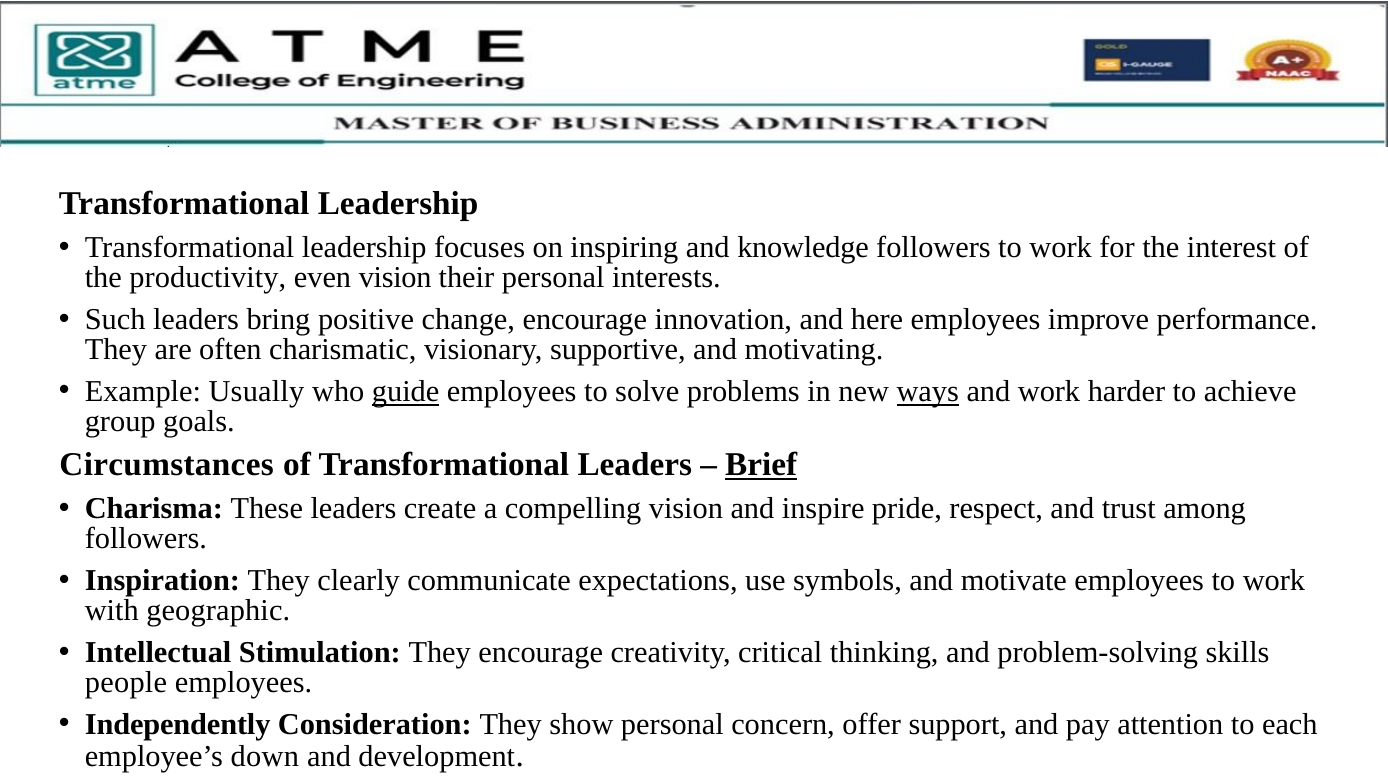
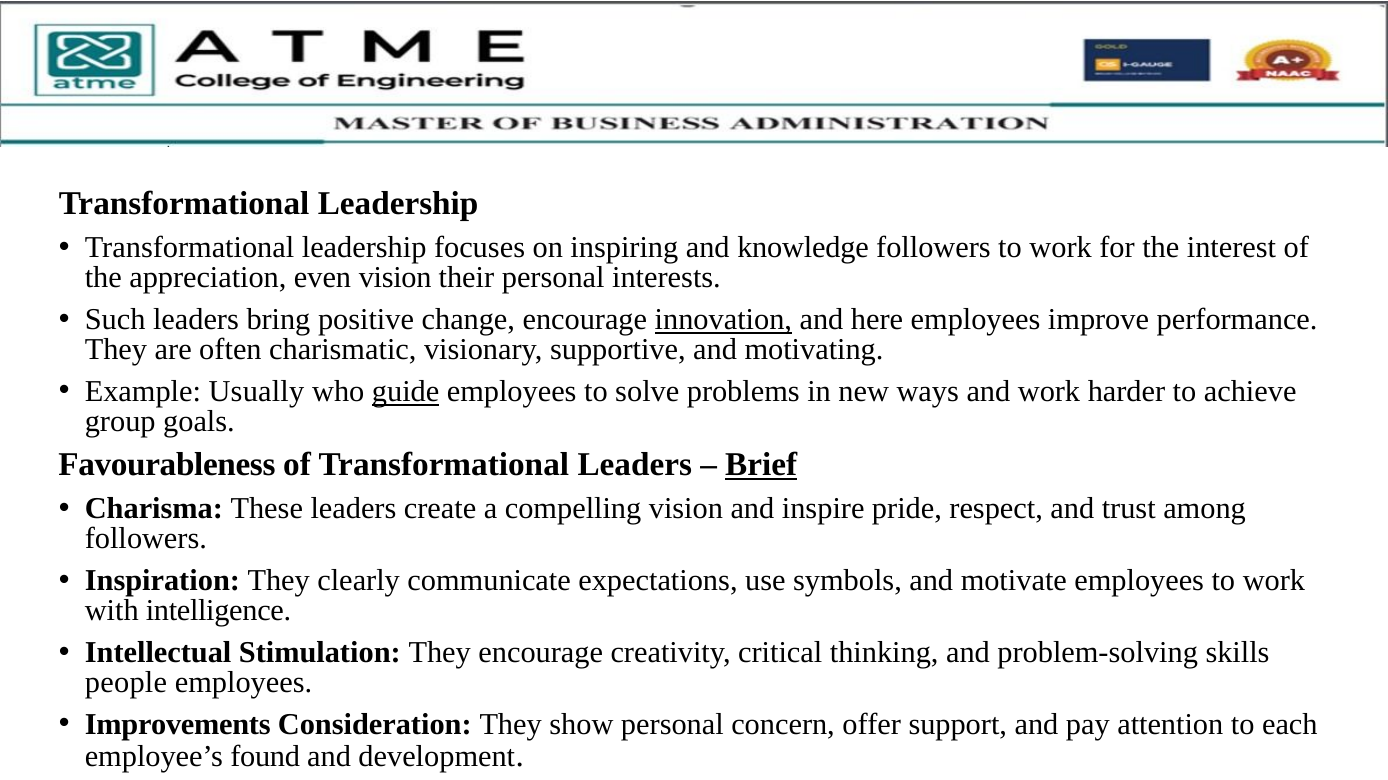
productivity: productivity -> appreciation (208, 278)
innovation underline: none -> present (723, 320)
ways underline: present -> none (928, 392)
Circumstances: Circumstances -> Favourableness (167, 465)
geographic: geographic -> intelligence (218, 611)
Independently: Independently -> Improvements (178, 725)
down: down -> found (265, 757)
